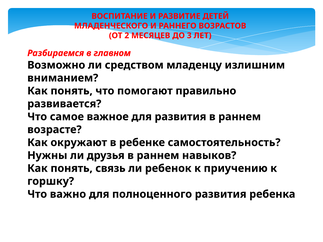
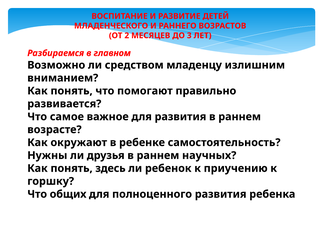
навыков: навыков -> научных (209, 156)
связь: связь -> здесь (110, 169)
важно: важно -> общих (68, 194)
